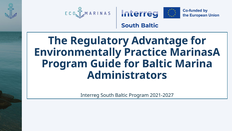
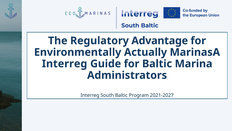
Practice: Practice -> Actually (146, 52)
Program: Program -> Interreg (65, 64)
